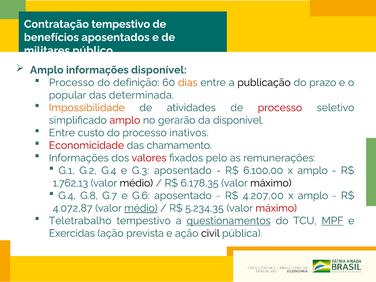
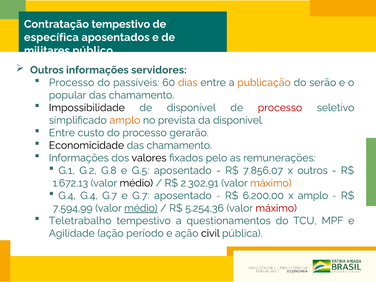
benefícios: benefícios -> específica (51, 37)
Amplo: Amplo -> Outros (47, 70)
informações disponível: disponível -> servidores (159, 70)
definição: definição -> passíveis (136, 82)
publicação colour: black -> orange (264, 82)
prazo: prazo -> serão (323, 82)
determinada: determinada -> chamamento (141, 95)
Impossibilidade colour: orange -> black (87, 107)
de atividades: atividades -> disponível (191, 107)
amplo colour: red -> orange (125, 120)
gerarão: gerarão -> prevista (177, 120)
inativos: inativos -> gerarão (189, 133)
Economicidade colour: red -> black (86, 145)
valores colour: red -> black (149, 158)
G.2 G.4: G.4 -> G.8 (109, 170)
G.3: G.3 -> G.5 (140, 170)
6.100,00: 6.100,00 -> 7.856,07 (263, 170)
amplo: amplo -> outros (313, 170)
1.762,13: 1.762,13 -> 1.672,13 (70, 183)
6.178,35: 6.178,35 -> 2.302,91 (200, 183)
máximo colour: black -> orange (271, 183)
G.4 G.8: G.8 -> G.4 (89, 195)
e G.6: G.6 -> G.7 (141, 195)
4.207,00: 4.207,00 -> 6.200,00 (263, 195)
4.072,87: 4.072,87 -> 7.594,99 (73, 208)
5.234,35: 5.234,35 -> 5.254,36 (204, 208)
questionamentos underline: present -> none (229, 220)
MPF underline: present -> none (333, 220)
Exercidas: Exercidas -> Agilidade (72, 233)
prevista: prevista -> período (145, 233)
